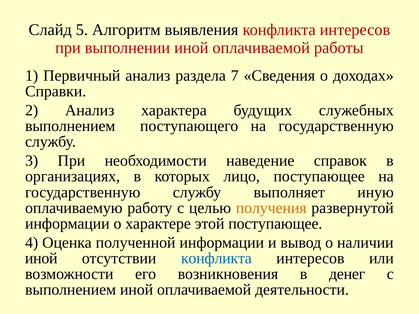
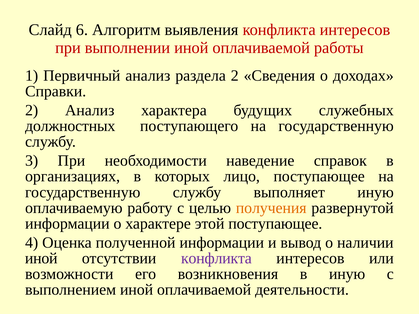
5: 5 -> 6 (82, 30)
раздела 7: 7 -> 2 (235, 76)
выполнением: выполнением -> должностных (70, 126)
конфликта colour: blue -> purple (216, 258)
в денег: денег -> иную (347, 274)
